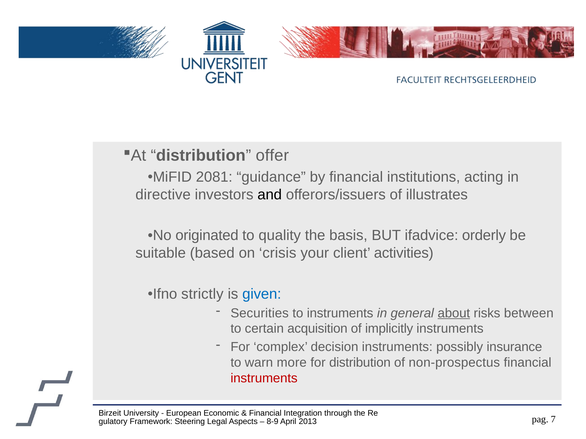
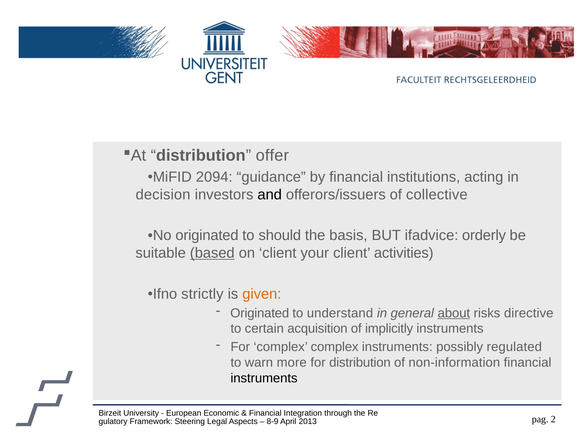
2081: 2081 -> 2094 (214, 177)
directive: directive -> decision (163, 195)
illustrates: illustrates -> collective (437, 195)
quality: quality -> should (280, 236)
based underline: none -> present (212, 253)
on crisis: crisis -> client (278, 253)
given colour: blue -> orange (262, 294)
Securities: Securities -> Originated (260, 313)
to instruments: instruments -> understand (340, 313)
between: between -> directive (529, 313)
complex decision: decision -> complex (335, 347)
insurance: insurance -> regulated (514, 347)
non-prospectus: non-prospectus -> non-information (454, 363)
instruments colour: red -> black (264, 379)
7: 7 -> 2 (553, 420)
